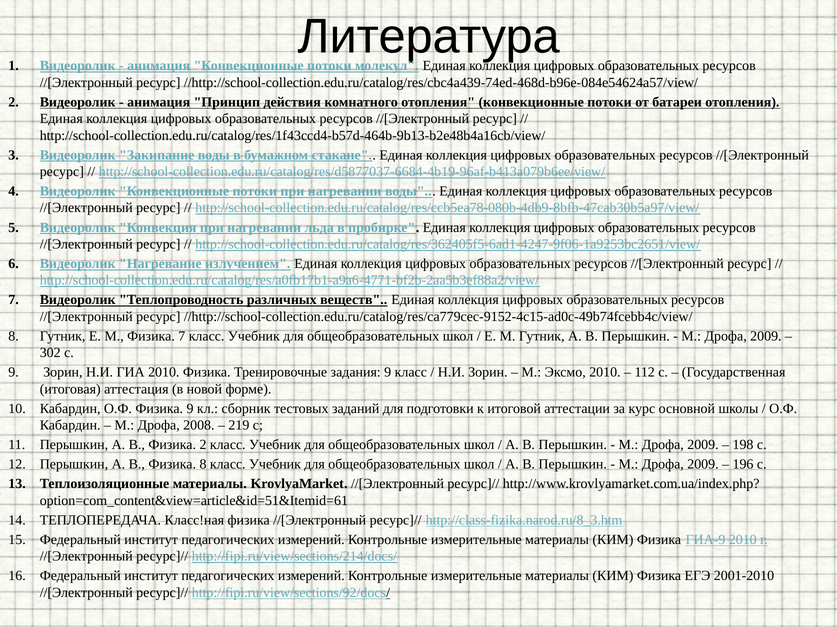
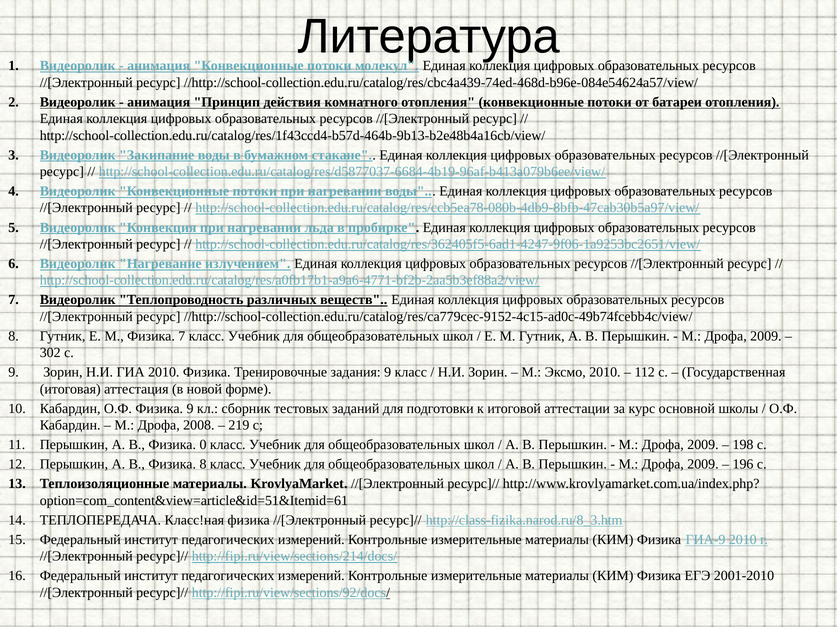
Физика 2: 2 -> 0 (203, 445)
